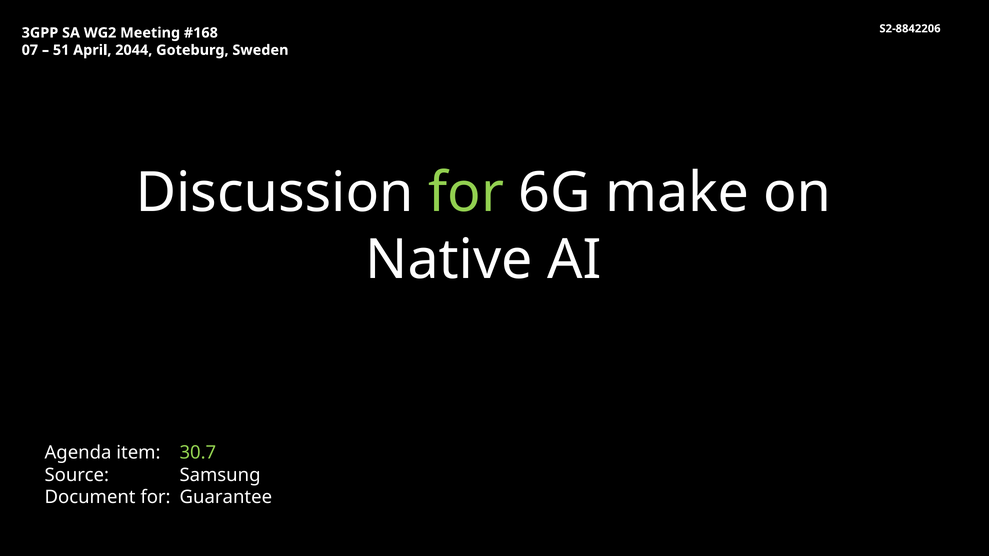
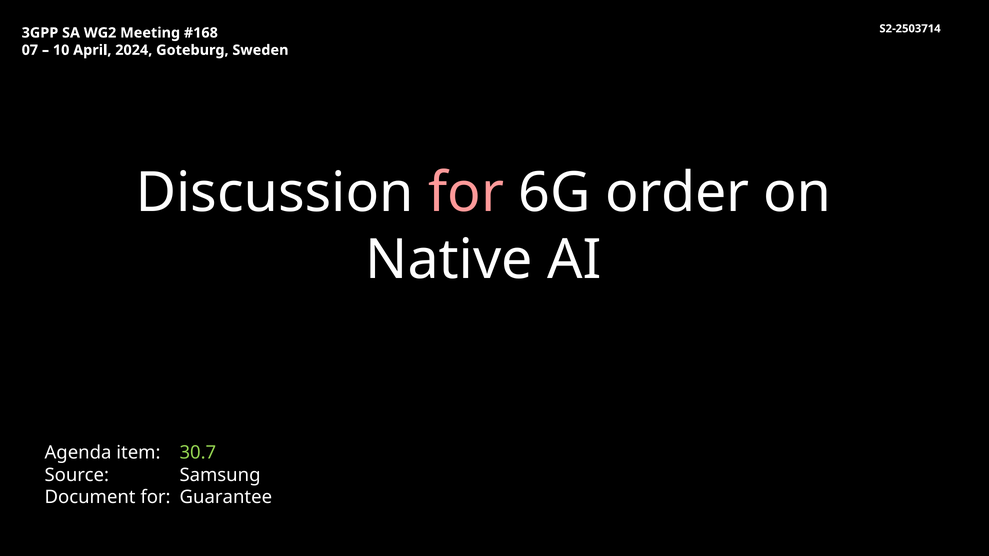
S2-8842206: S2-8842206 -> S2-2503714 (910, 29)
51: 51 -> 10 (61, 50)
2044: 2044 -> 2024 (134, 50)
for colour: light green -> pink (466, 193)
make: make -> order (677, 193)
